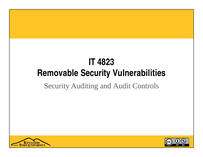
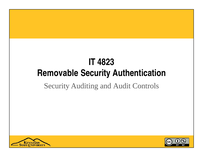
Vulnerabilities: Vulnerabilities -> Authentication (139, 73)
